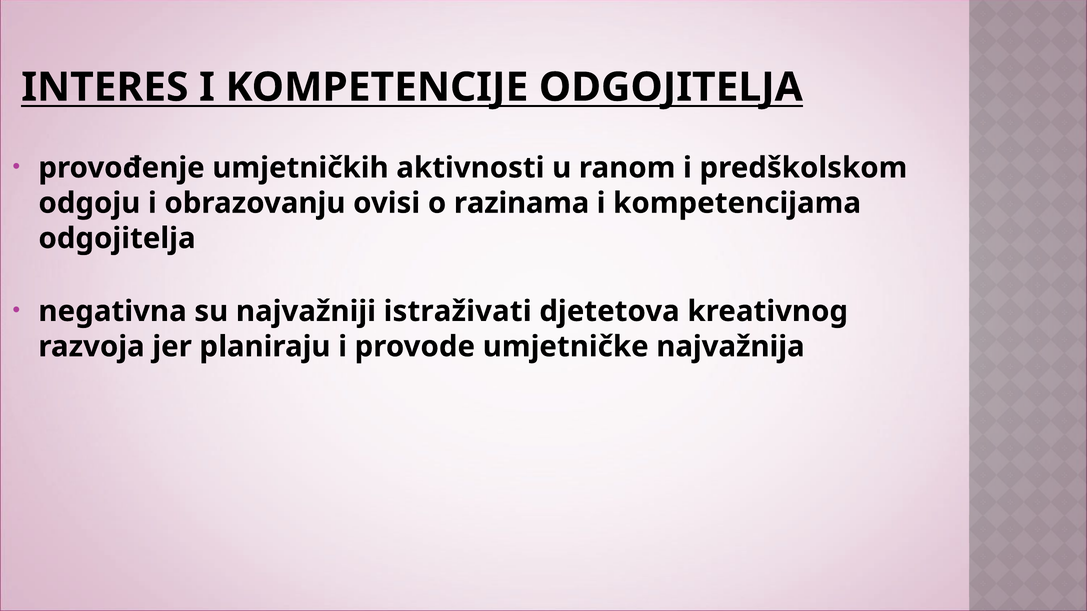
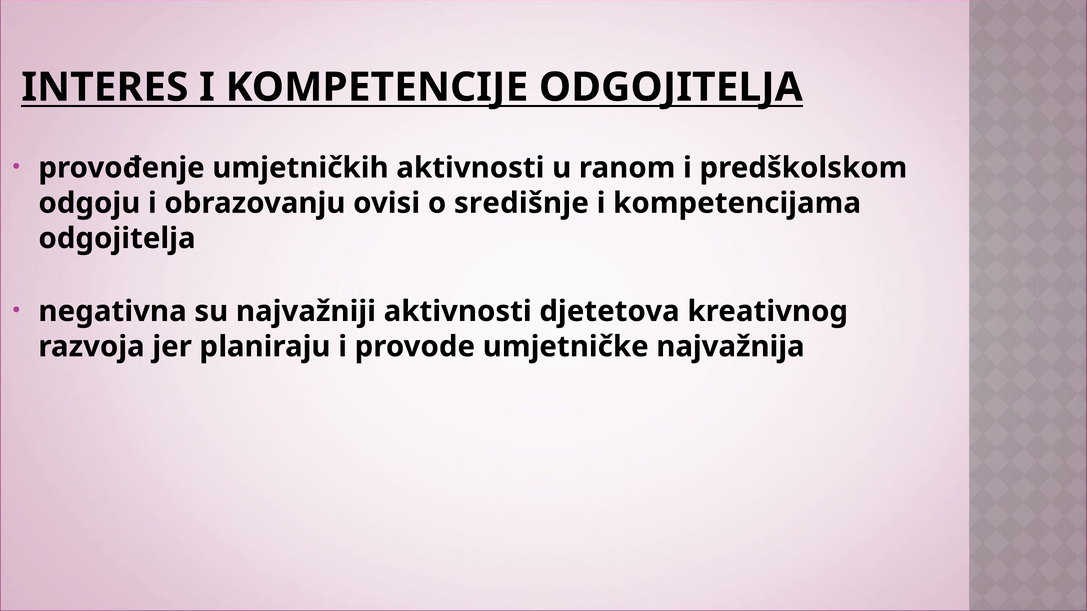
razinama: razinama -> središnje (521, 203)
najvažniji istraživati: istraživati -> aktivnosti (458, 312)
